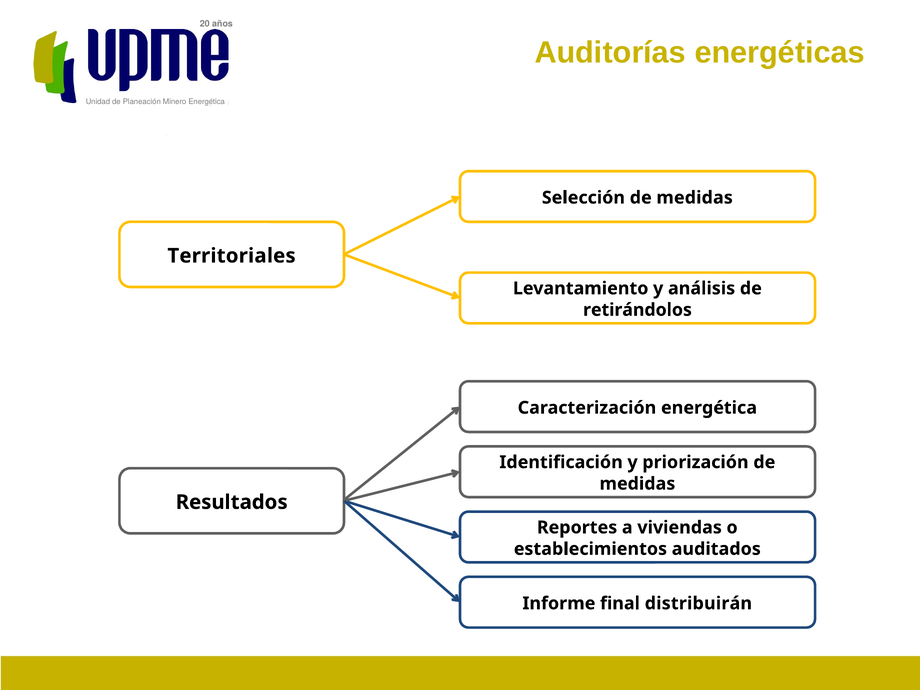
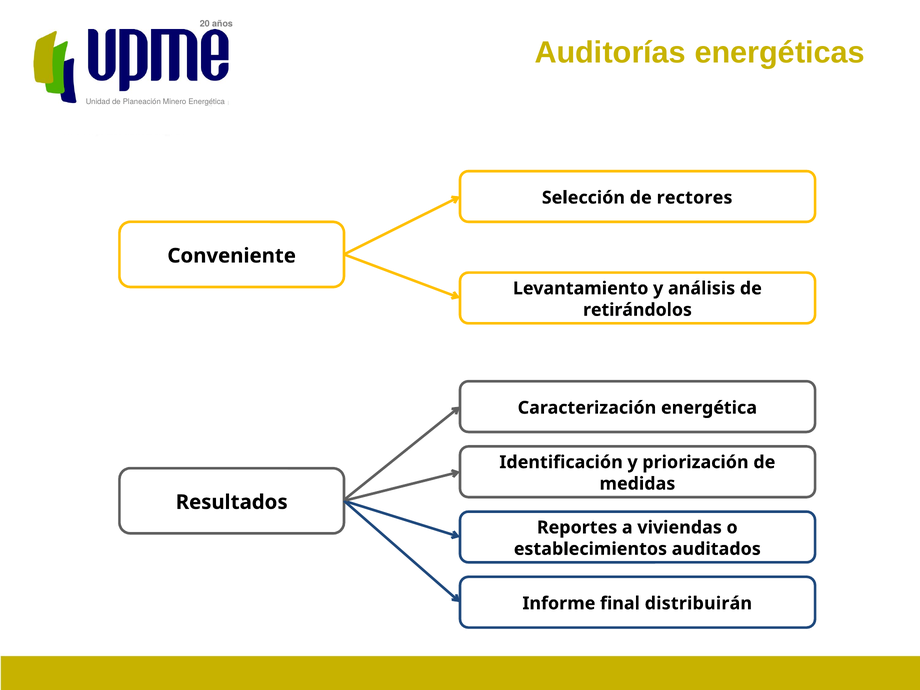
Selección de medidas: medidas -> rectores (695, 198)
Territoriales: Territoriales -> Conveniente (232, 256)
